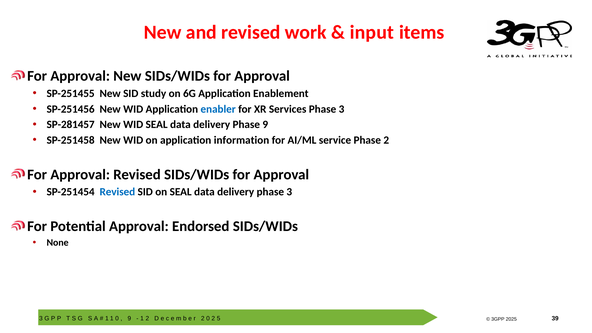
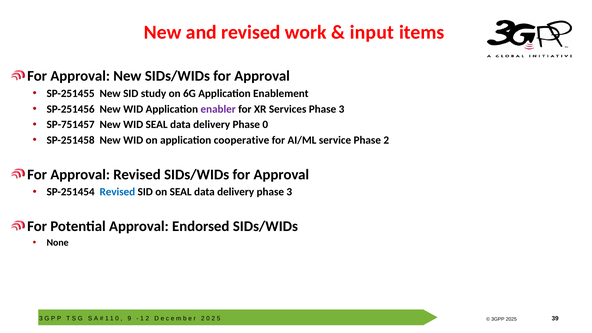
enabler colour: blue -> purple (218, 109)
SP-281457: SP-281457 -> SP-751457 (71, 125)
Phase 9: 9 -> 0 (265, 125)
information: information -> cooperative (242, 140)
